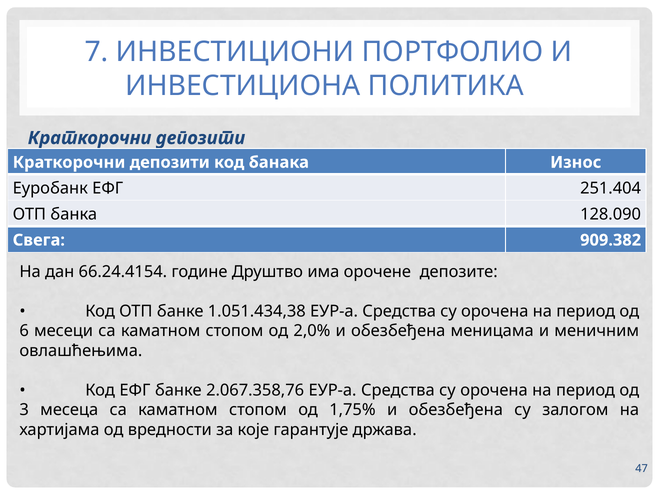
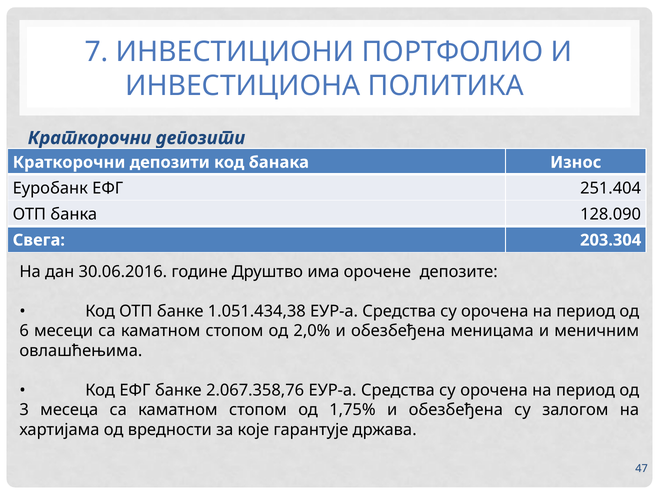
909.382: 909.382 -> 203.304 (611, 240)
66.24.4154: 66.24.4154 -> 30.06.2016 (123, 272)
